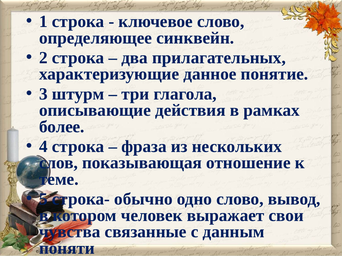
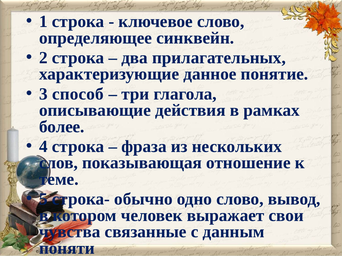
штурм: штурм -> способ (78, 94)
